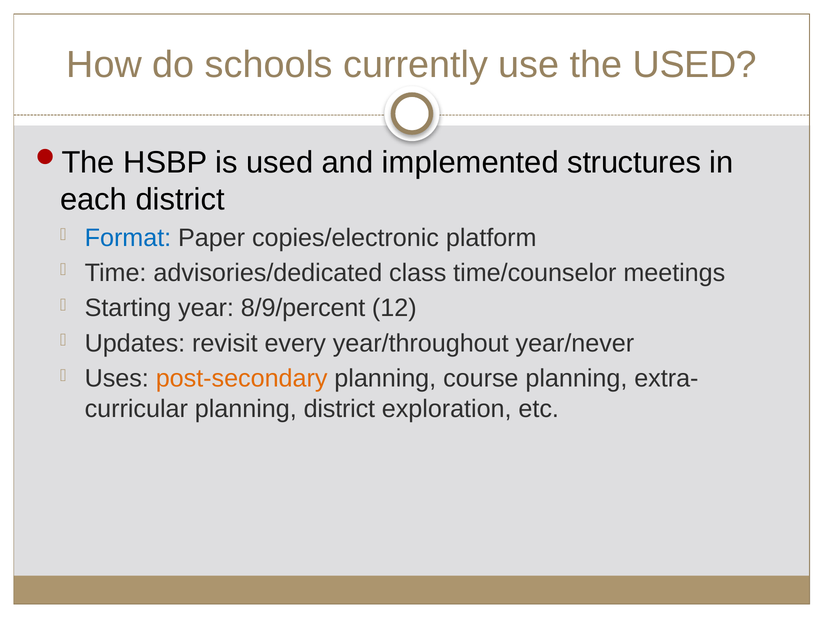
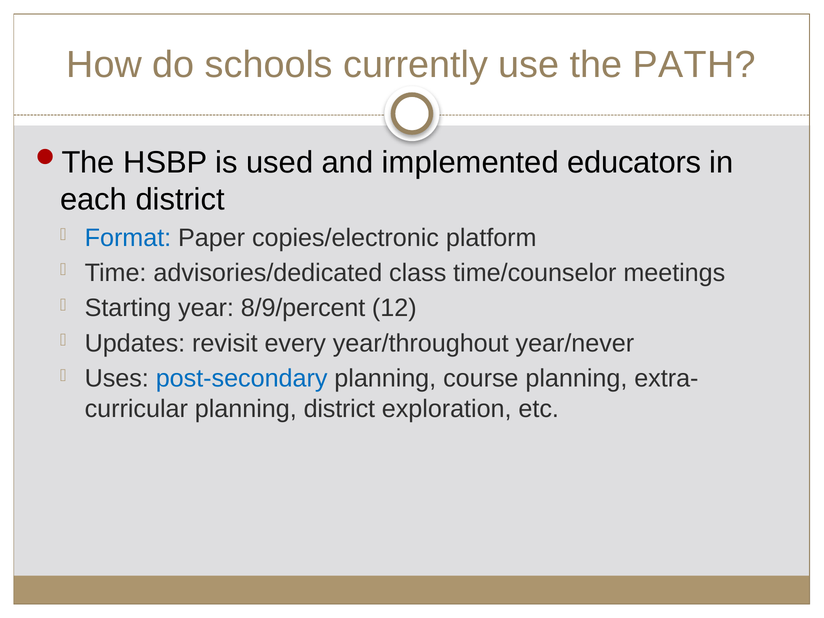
the USED: USED -> PATH (694, 65)
structures: structures -> educators (634, 162)
post-secondary colour: orange -> blue (242, 379)
